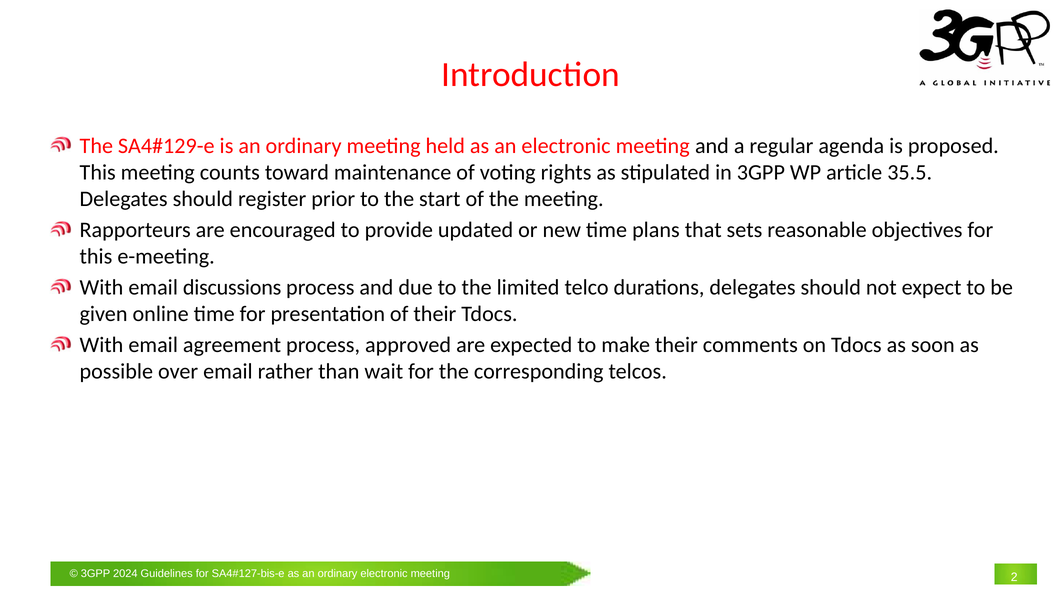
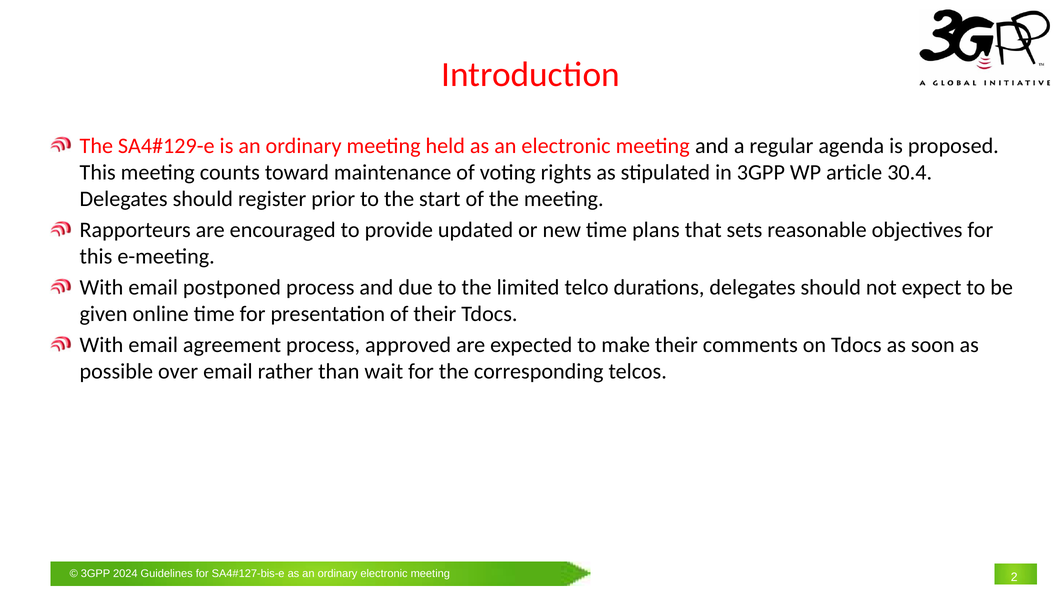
35.5: 35.5 -> 30.4 (910, 172)
discussions: discussions -> postponed (232, 288)
